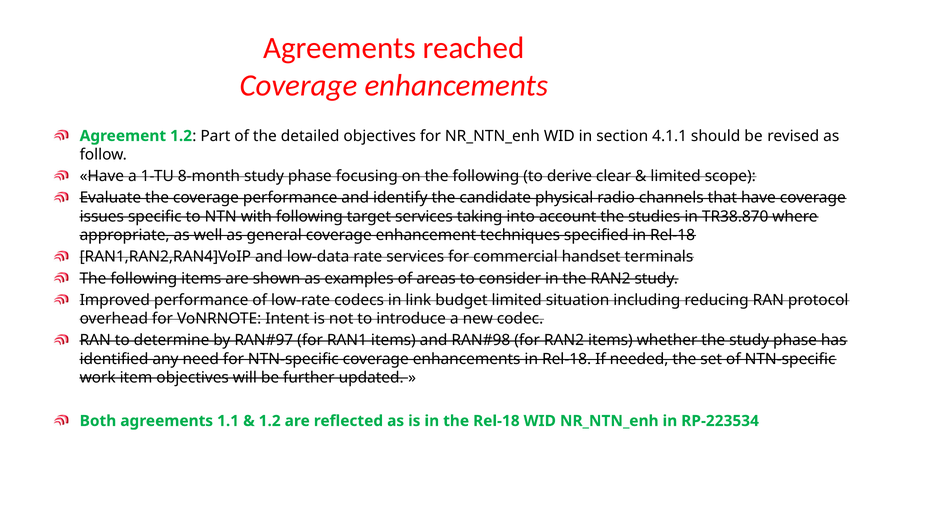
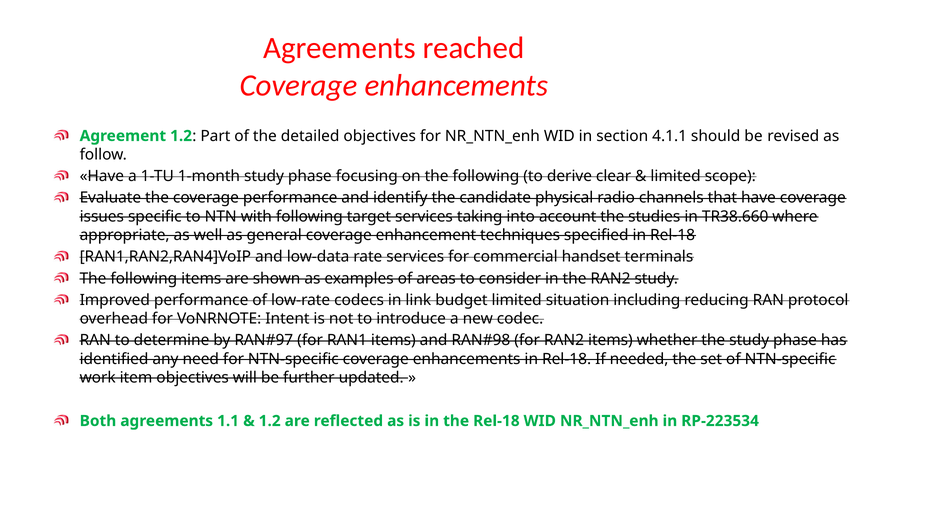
8-month: 8-month -> 1-month (209, 176)
TR38.870: TR38.870 -> TR38.660 (735, 216)
